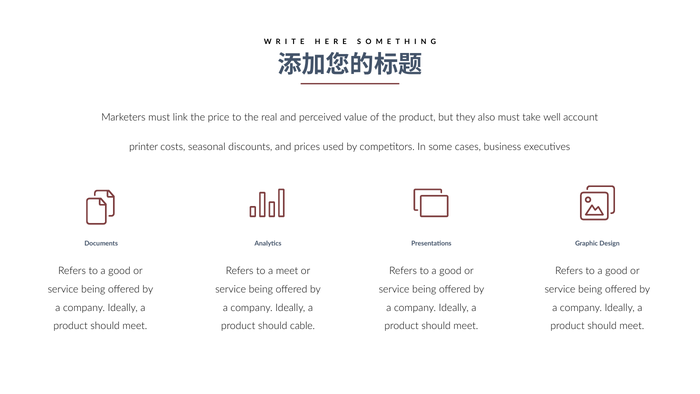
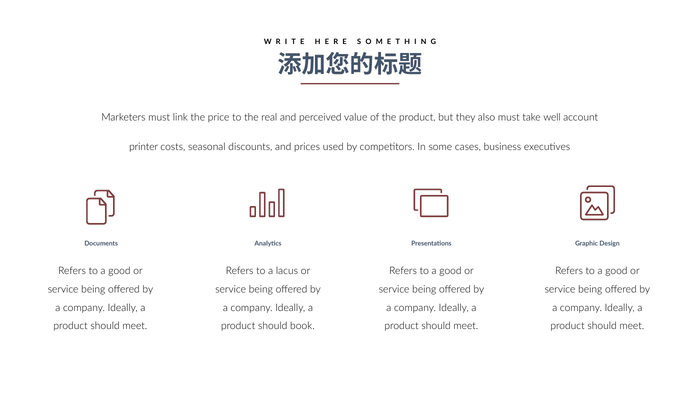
a meet: meet -> lacus (287, 271)
cable: cable -> book (302, 326)
